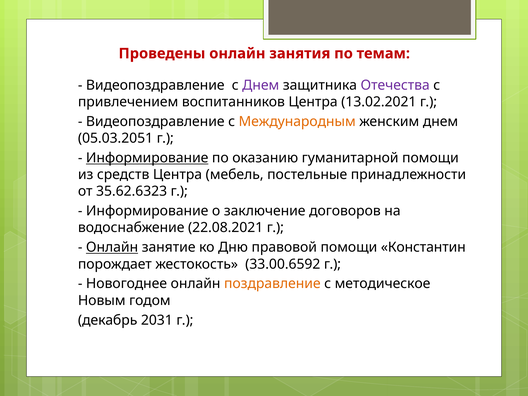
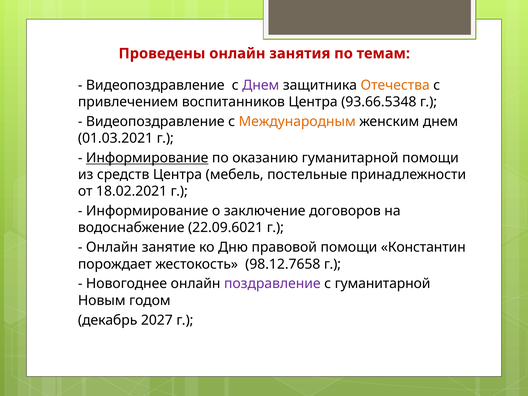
Отечества colour: purple -> orange (395, 85)
13.02.2021: 13.02.2021 -> 93.66.5348 (379, 102)
05.03.2051: 05.03.2051 -> 01.03.2021 (116, 138)
35.62.6323: 35.62.6323 -> 18.02.2021 (132, 191)
22.08.2021: 22.08.2021 -> 22.09.6021 (226, 228)
Онлайн underline: present -> none (112, 247)
33.00.6592: 33.00.6592 -> 98.12.7658 (283, 264)
поздравление colour: orange -> purple (272, 284)
с методическое: методическое -> гуманитарной (383, 284)
2031: 2031 -> 2027 (157, 320)
